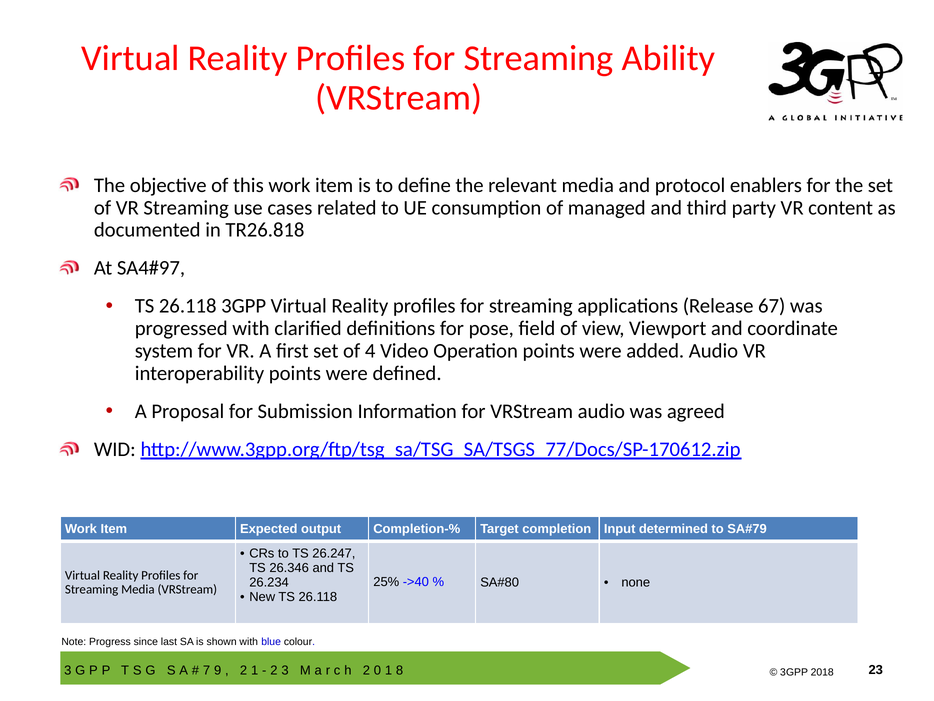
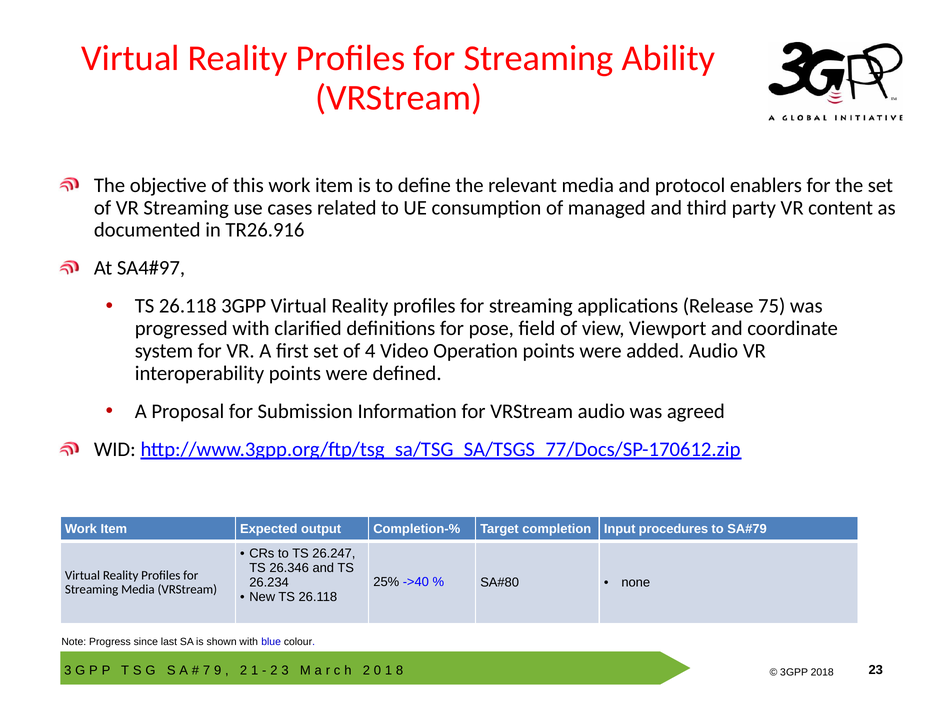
TR26.818: TR26.818 -> TR26.916 (265, 230)
67: 67 -> 75 (772, 306)
determined: determined -> procedures (673, 529)
